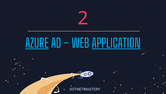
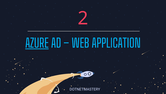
APPLICATION underline: present -> none (116, 43)
